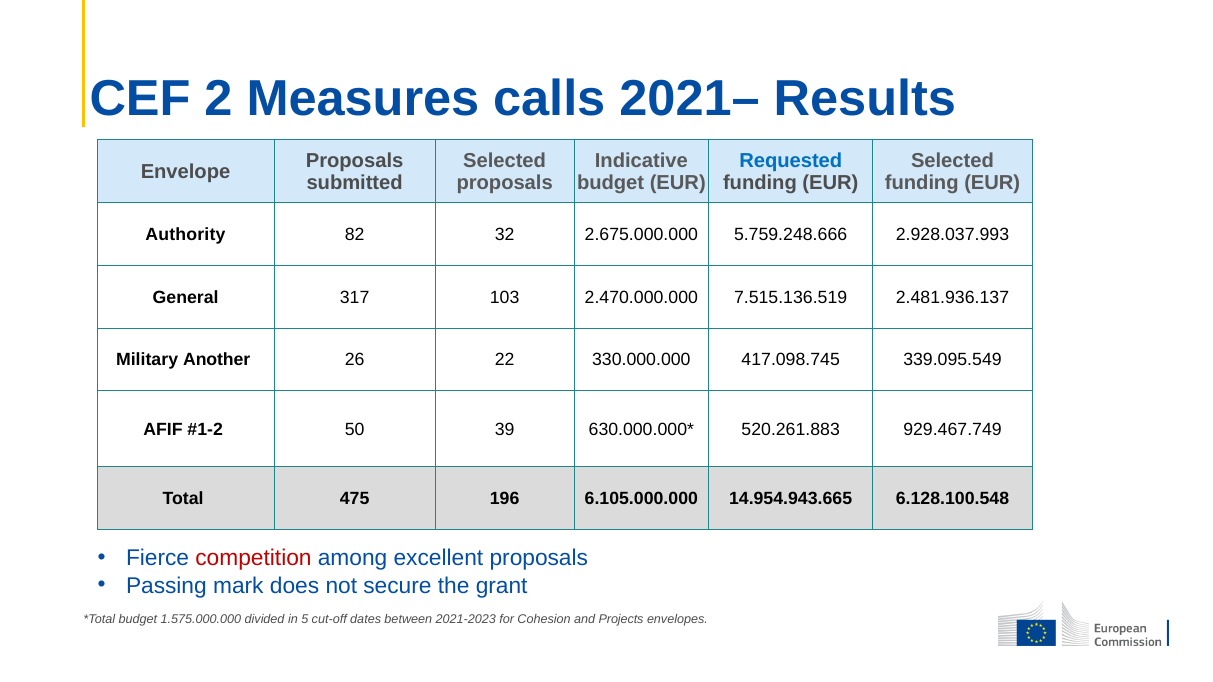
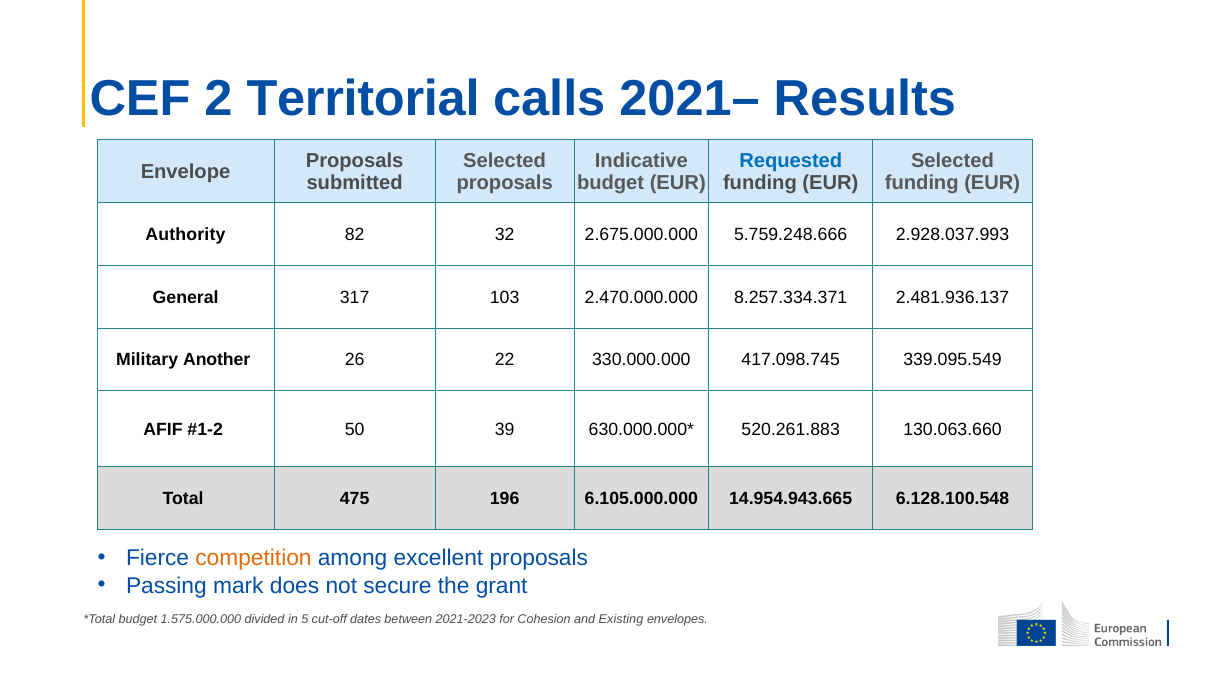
Measures: Measures -> Territorial (363, 99)
7.515.136.519: 7.515.136.519 -> 8.257.334.371 (791, 297)
929.467.749: 929.467.749 -> 130.063.660 (953, 429)
competition colour: red -> orange (253, 559)
Projects: Projects -> Existing (621, 619)
